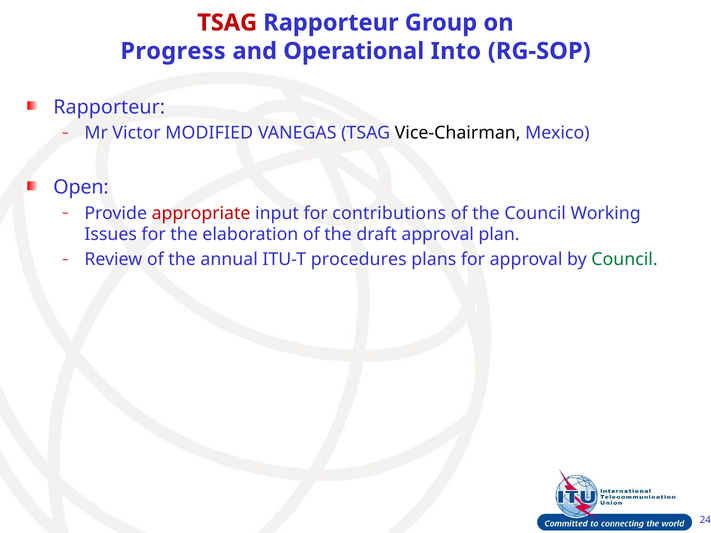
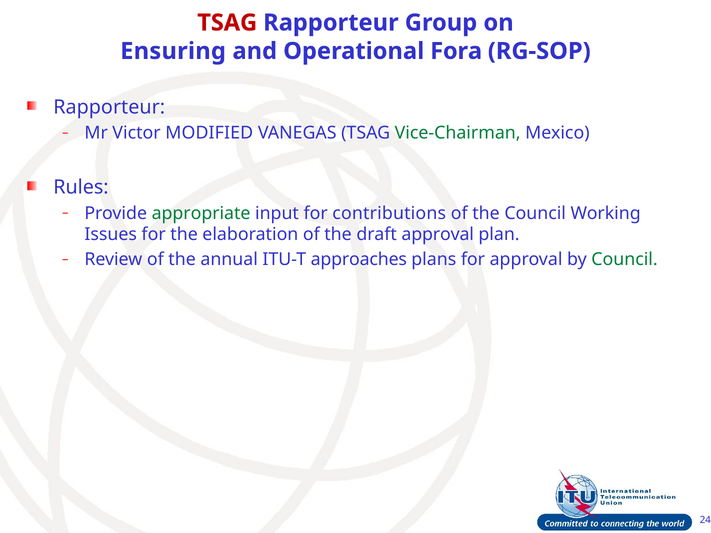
Progress: Progress -> Ensuring (173, 51)
Into: Into -> Fora (456, 51)
Vice-Chairman colour: black -> green (458, 133)
Open: Open -> Rules (81, 187)
appropriate colour: red -> green (201, 213)
procedures: procedures -> approaches (359, 260)
